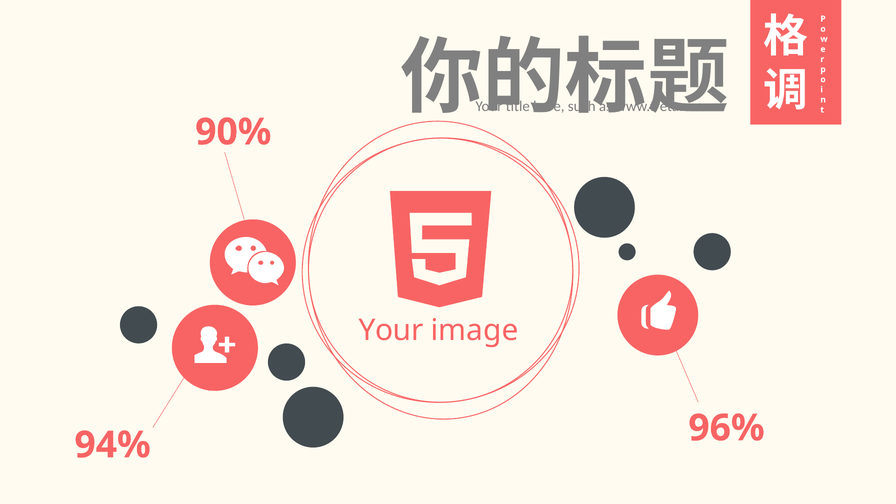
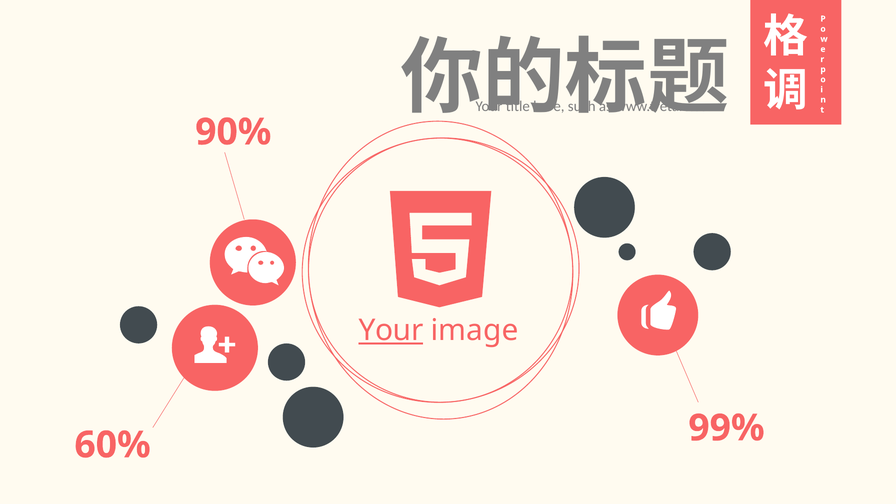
Your underline: none -> present (391, 331)
96%: 96% -> 99% (726, 428)
94%: 94% -> 60% (113, 445)
